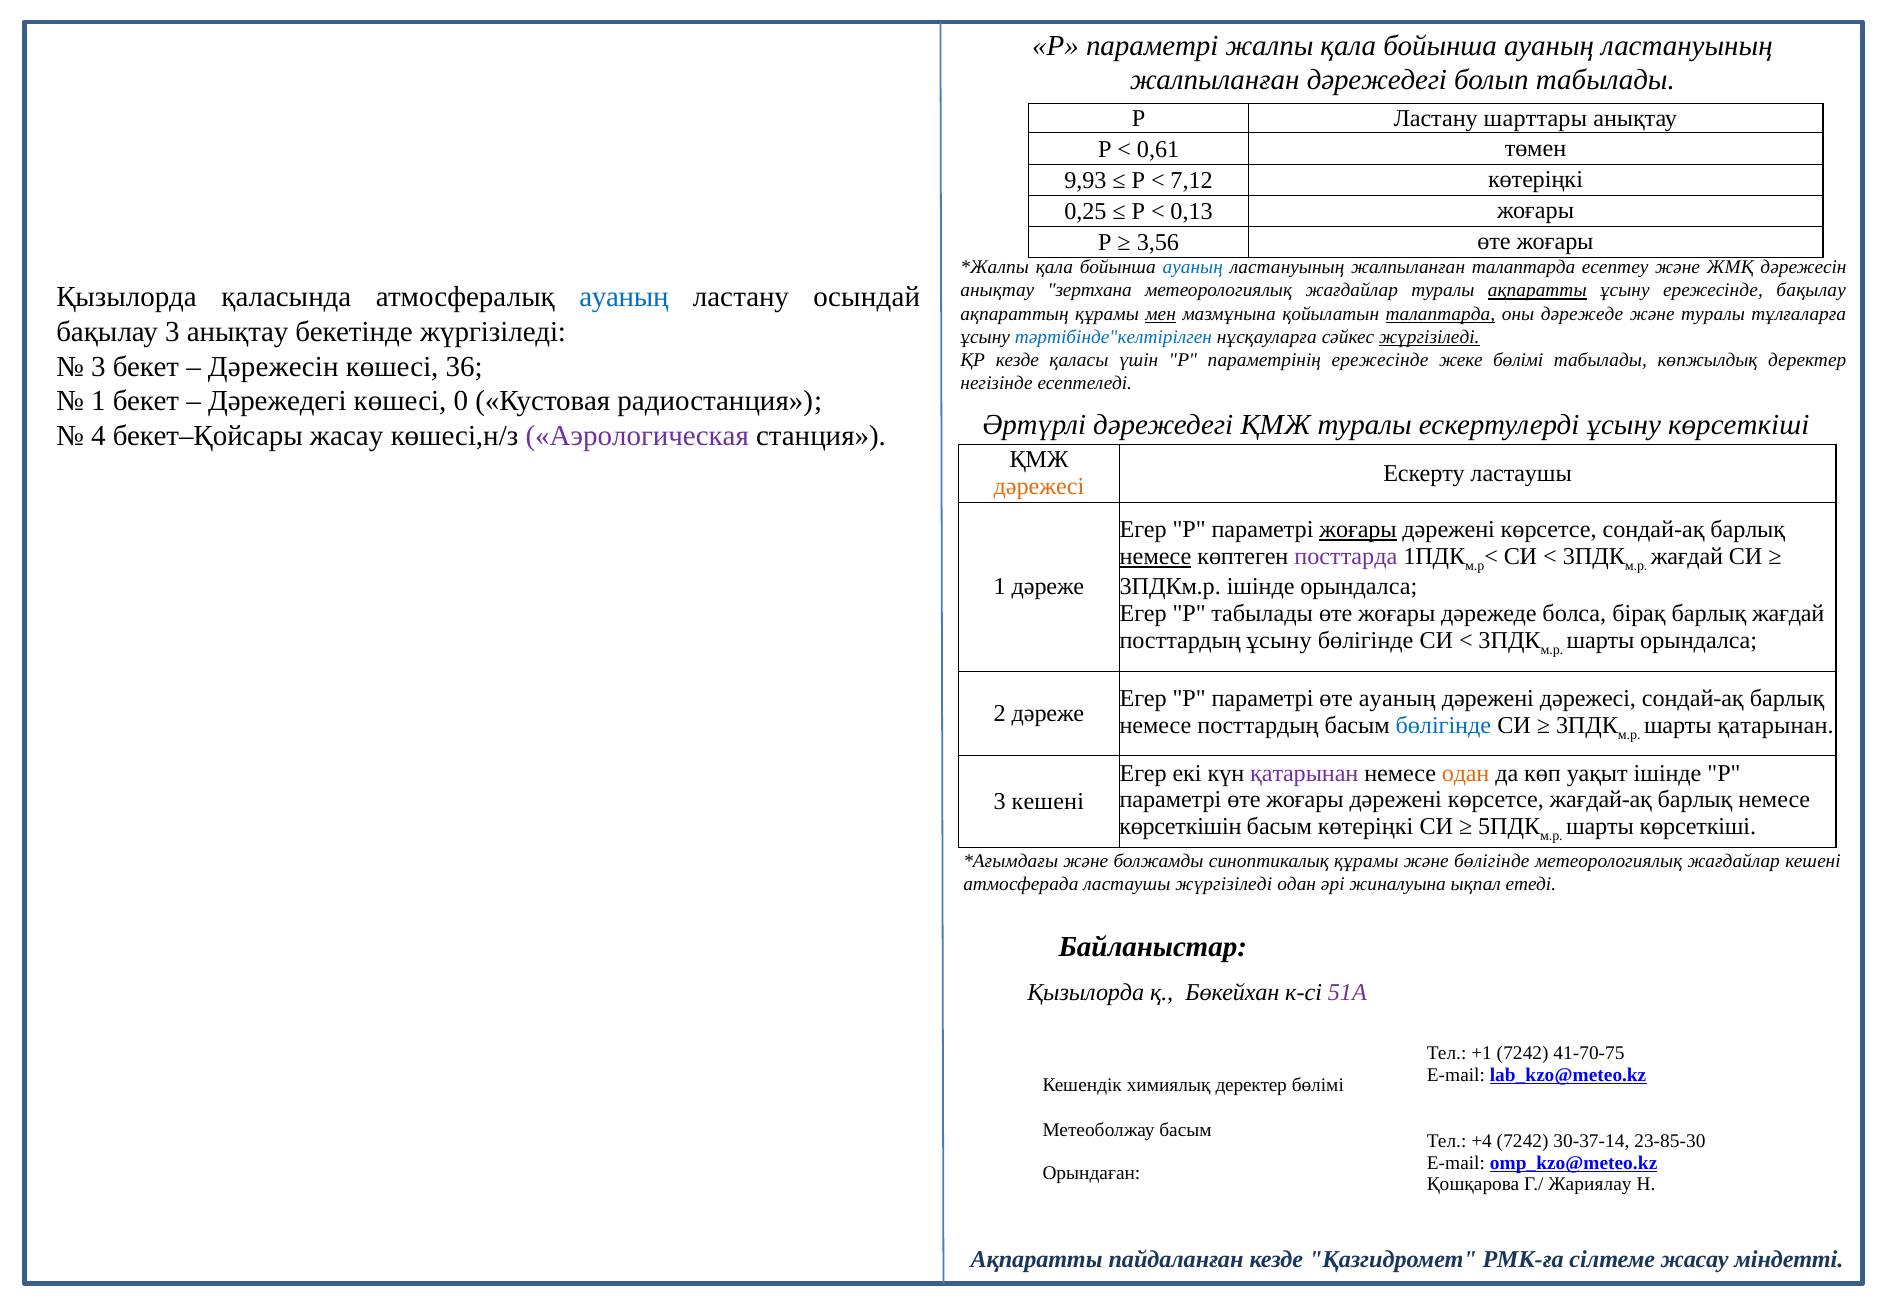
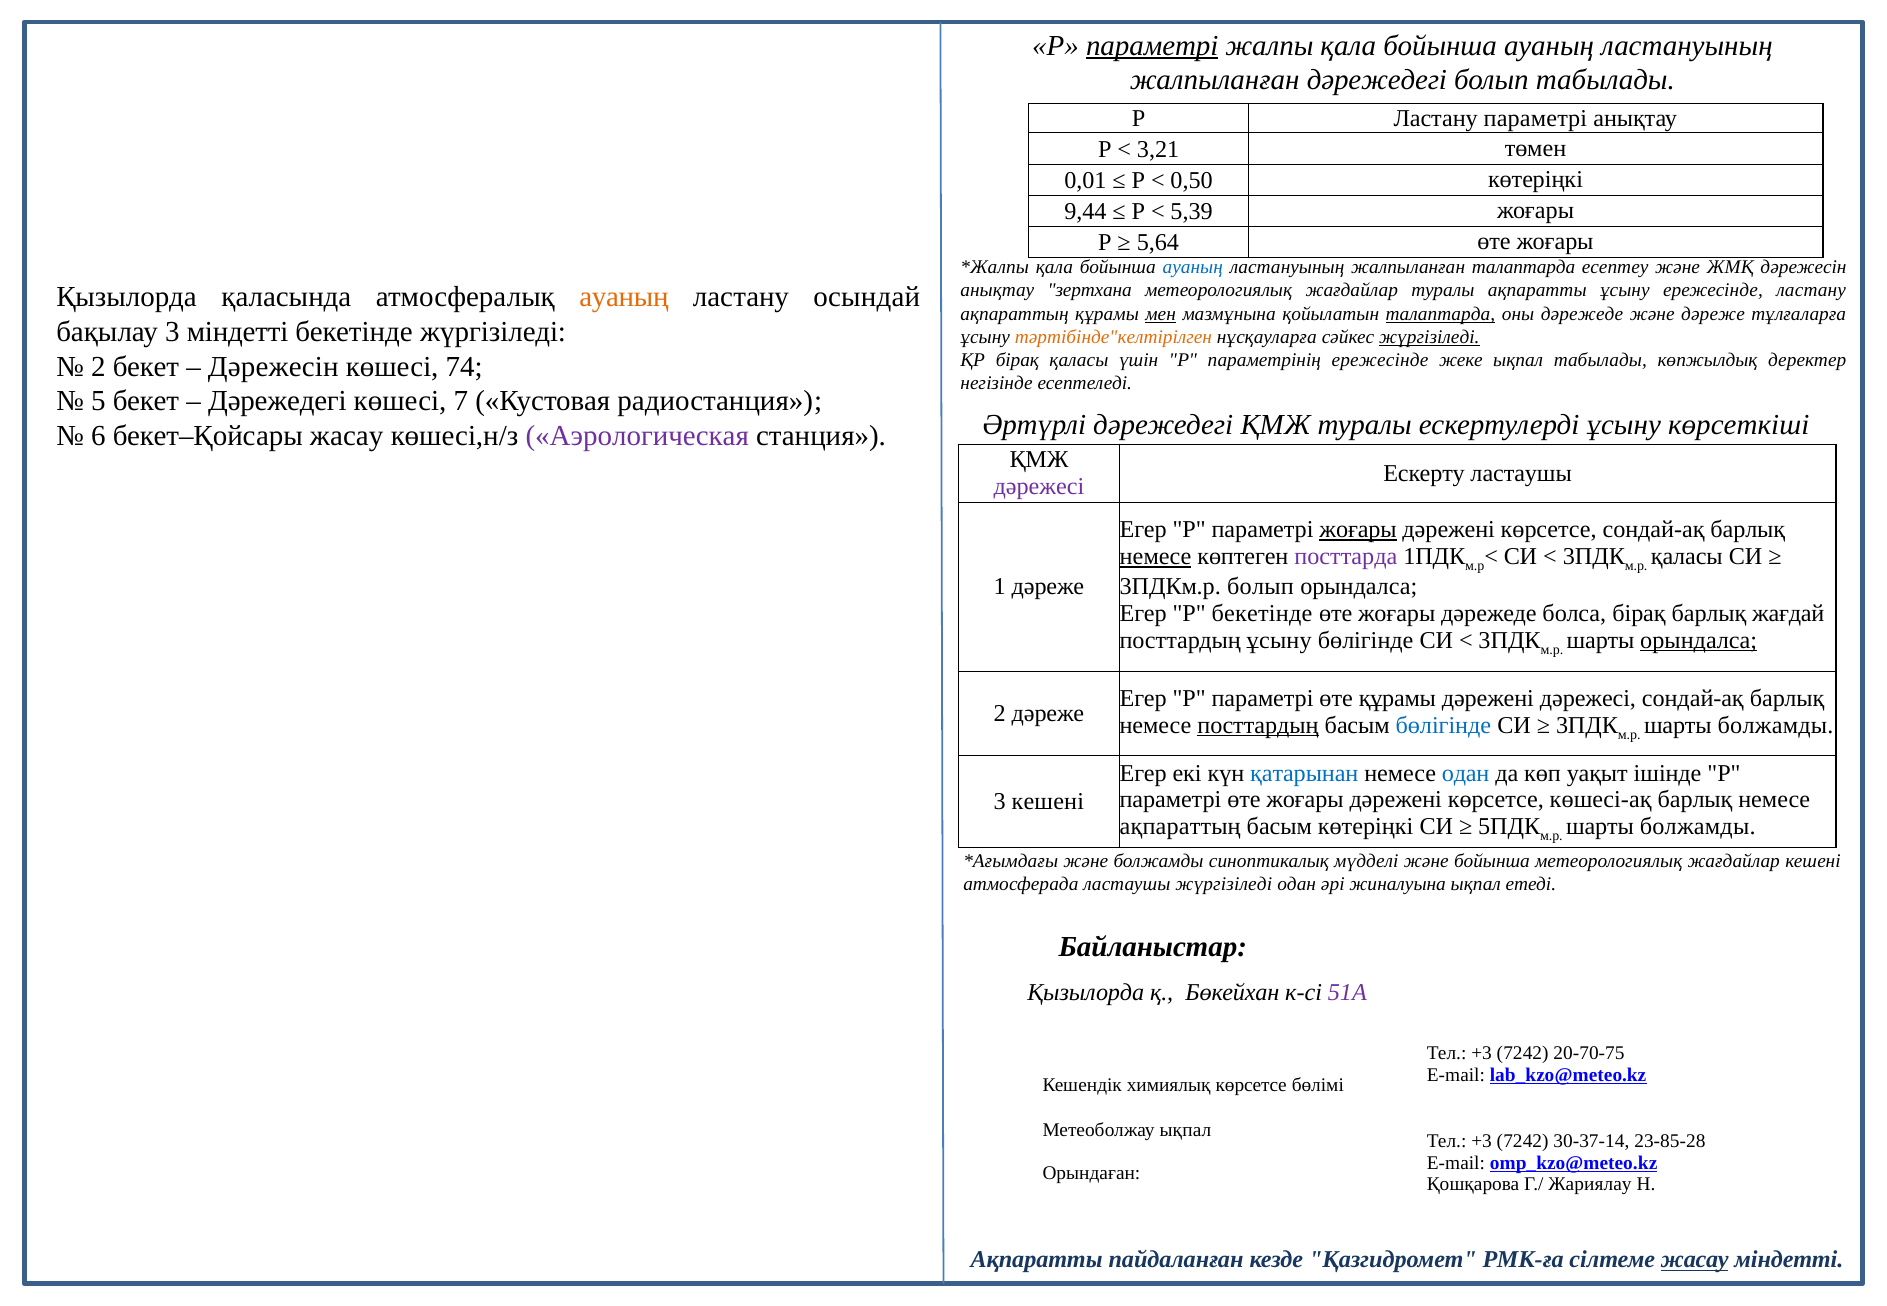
параметрі underline: none -> present (1152, 46)
Ластану шарттары: шарттары -> параметрі (1535, 119)
0,61: 0,61 -> 3,21 (1158, 150)
9,93: 9,93 -> 0,01 (1085, 181)
7,12: 7,12 -> 0,50 (1192, 181)
0,25: 0,25 -> 9,44 (1085, 212)
0,13: 0,13 -> 5,39 (1192, 212)
3,56: 3,56 -> 5,64 (1158, 243)
ақпаратты underline: present -> none (1537, 291)
ережесінде бақылау: бақылау -> ластану (1811, 291)
ауаның colour: blue -> orange (624, 297)
және туралы: туралы -> дәреже (1713, 314)
3 анықтау: анықтау -> міндетті (238, 332)
тәртібінде"келтірілген colour: blue -> orange (1113, 337)
ҚР кезде: кезде -> бірақ (1017, 360)
жеке бөлімі: бөлімі -> ықпал (1518, 360)
3: 3 -> 2 (98, 367)
36: 36 -> 74 (464, 367)
1: 1 -> 5 (98, 402)
0: 0 -> 7 (461, 402)
4: 4 -> 6 (98, 436)
дәрежесі colour: orange -> purple (1039, 487)
жағдай: жағдай -> қаласы (1687, 557)
3ПДКм.р ішінде: ішінде -> болып (1261, 587)
P табылады: табылады -> бекетінде (1262, 614)
орындалса underline: none -> present (1699, 640)
өте ауаның: ауаның -> құрамы (1397, 699)
посттардың underline: none -> present (1258, 725)
қатарынан: қатарынан -> болжамды (1776, 725)
қатарынан colour: purple -> blue (1304, 773)
одан colour: orange -> blue (1466, 773)
жағдай-ақ: жағдай-ақ -> көшесі-ақ (1601, 800)
көрсеткішін: көрсеткішін -> ақпараттың (1180, 827)
көрсеткіші: көрсеткіші -> болжамды (1698, 827)
синоптикалық құрамы: құрамы -> мүдделі (1366, 862)
және бөлігінде: бөлігінде -> бойынша (1492, 862)
+1: +1 -> +3 (1482, 1054)
41-70-75: 41-70-75 -> 20-70-75 (1589, 1054)
химиялық деректер: деректер -> көрсетсе (1251, 1086)
Метеоболжау басым: басым -> ықпал (1185, 1131)
+4: +4 -> +3 (1482, 1142)
23-85-30: 23-85-30 -> 23-85-28 (1670, 1142)
жасау underline: none -> present (1695, 1260)
